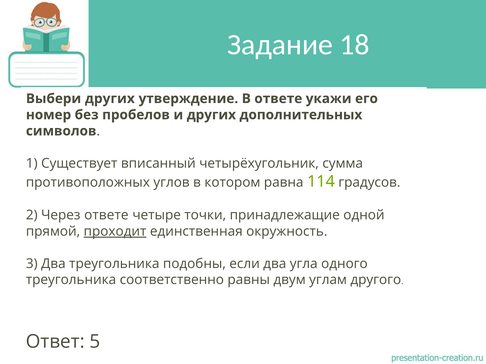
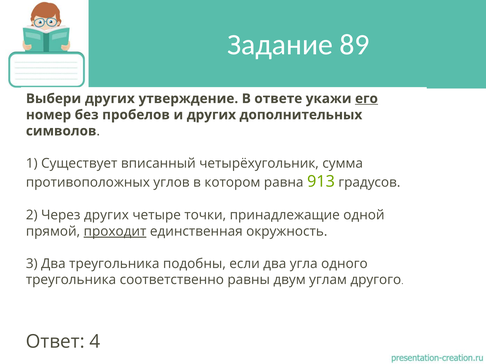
18: 18 -> 89 (355, 45)
его underline: none -> present (366, 99)
114: 114 -> 913 (321, 182)
Через ответе: ответе -> других (106, 215)
5: 5 -> 4 (95, 342)
